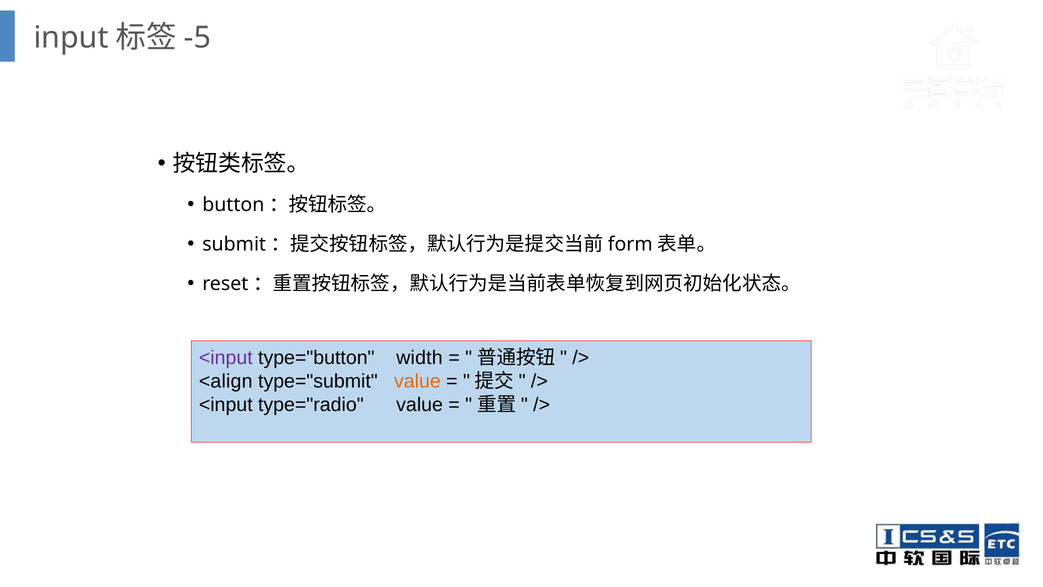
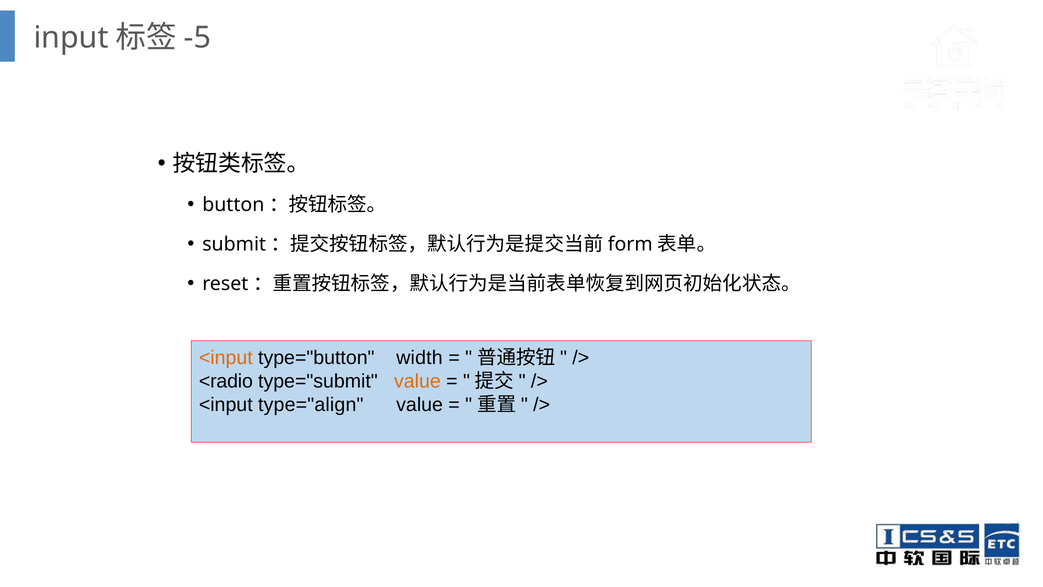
<input colour: purple -> orange (226, 357)
<align: <align -> <radio (226, 381)
type="radio: type="radio -> type="align (311, 404)
